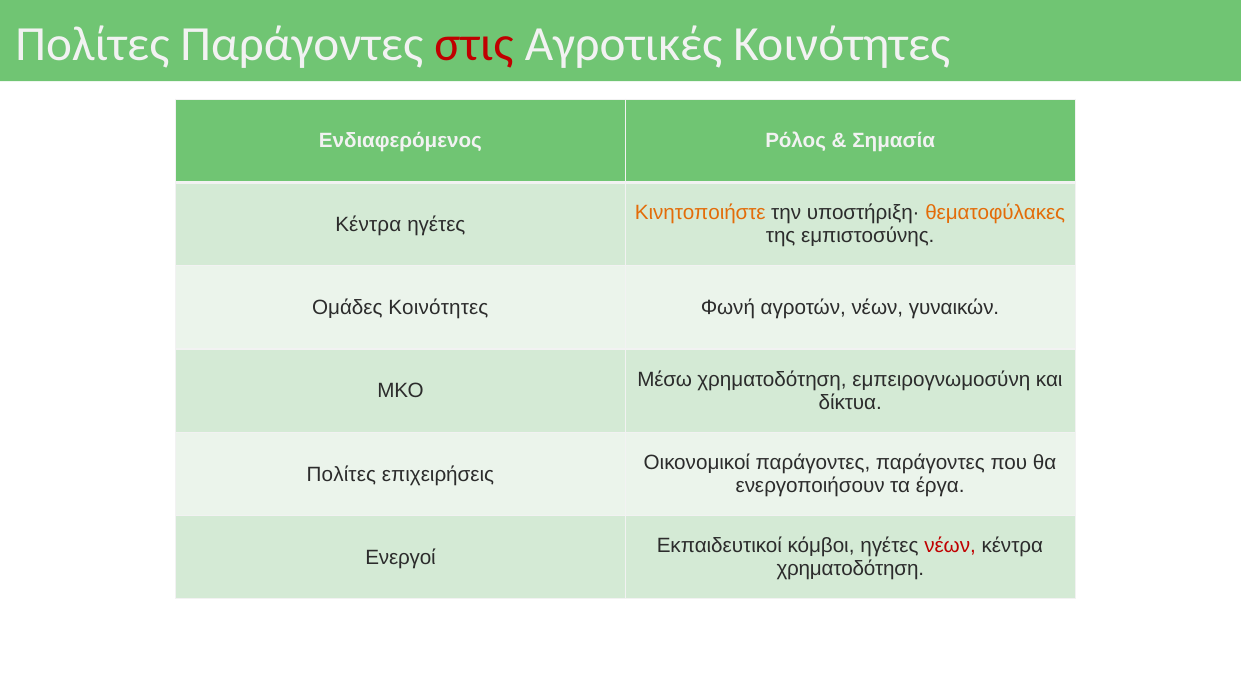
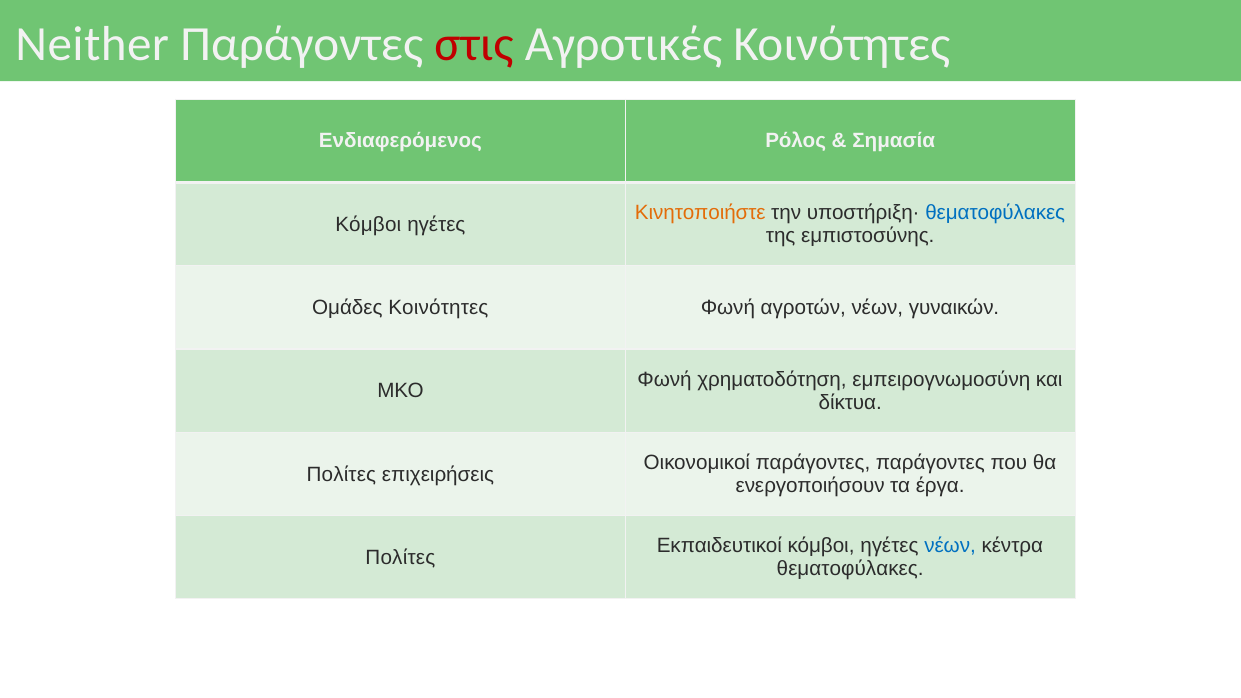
Πολίτες: Πολίτες -> Neither (92, 44)
θεματοφύλακες colour: orange -> blue (995, 213)
Κέντρα: Κέντρα -> Κόμβοι (368, 224)
Μέσω: Μέσω -> Φωνή (665, 379)
νέων colour: red -> blue (950, 546)
Ενεργοί: Ενεργοί -> Πολίτες (400, 558)
χρηματοδότηση: χρηματοδότηση -> θεματοφύλακες (850, 569)
